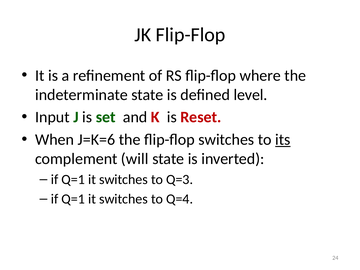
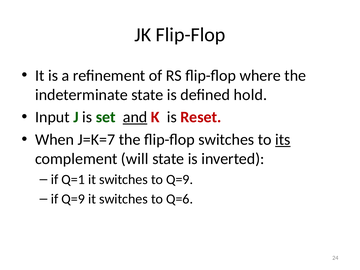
level: level -> hold (250, 95)
and underline: none -> present (135, 117)
J=K=6: J=K=6 -> J=K=7 (96, 140)
to Q=3: Q=3 -> Q=9 (180, 179)
Q=1: Q=1 -> Q=9 (73, 199)
Q=4: Q=4 -> Q=6 (180, 199)
